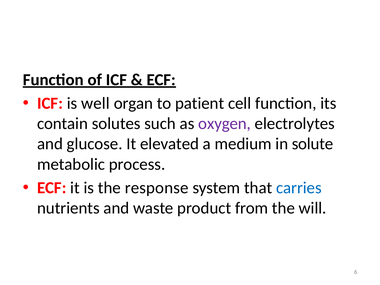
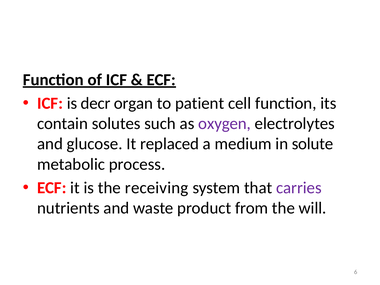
well: well -> decr (96, 103)
elevated: elevated -> replaced (170, 144)
response: response -> receiving (157, 188)
carries colour: blue -> purple (299, 188)
